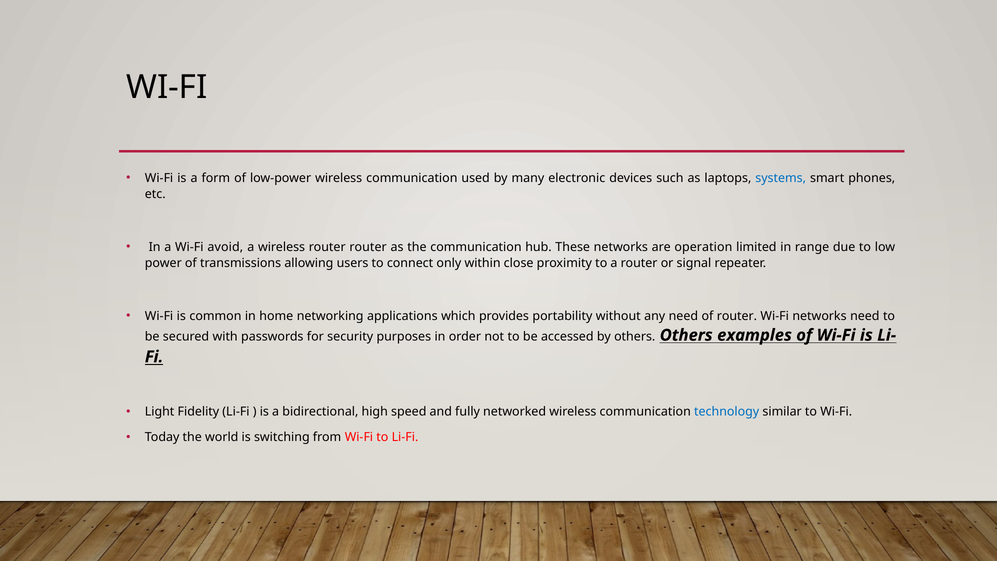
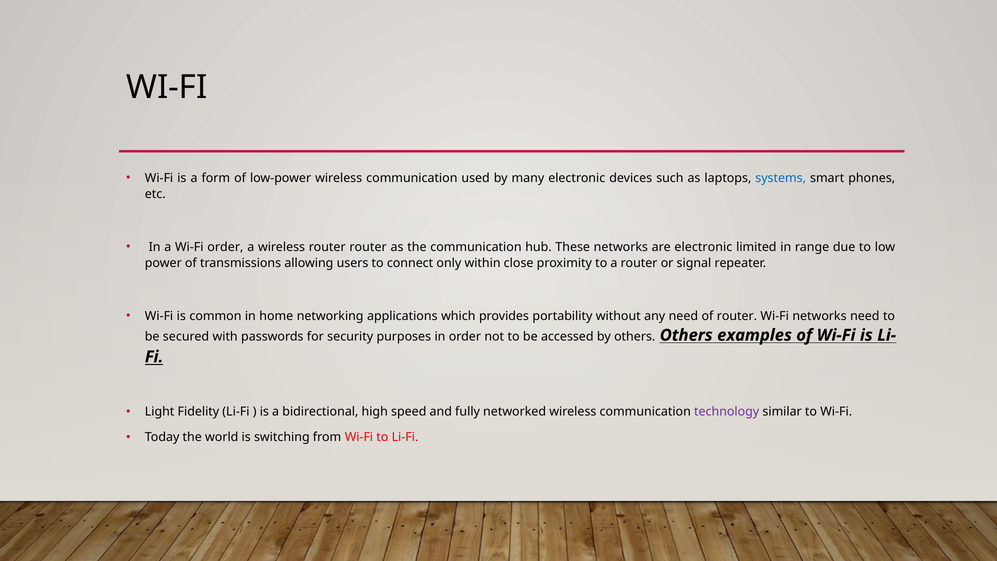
Wi-Fi avoid: avoid -> order (225, 247)
are operation: operation -> electronic (703, 247)
technology colour: blue -> purple (727, 412)
